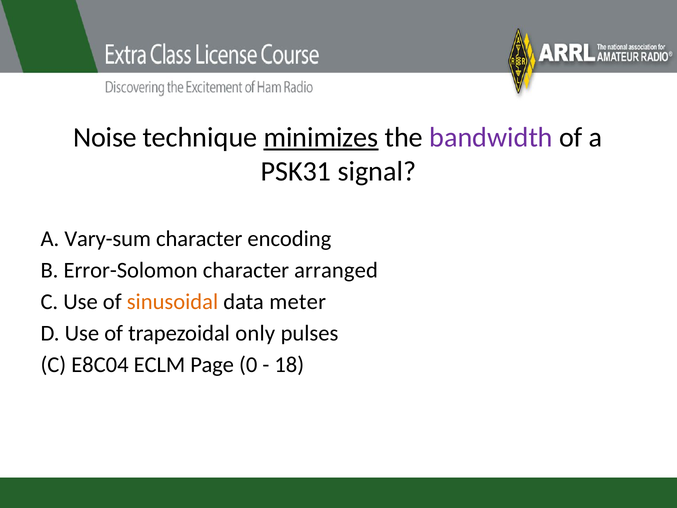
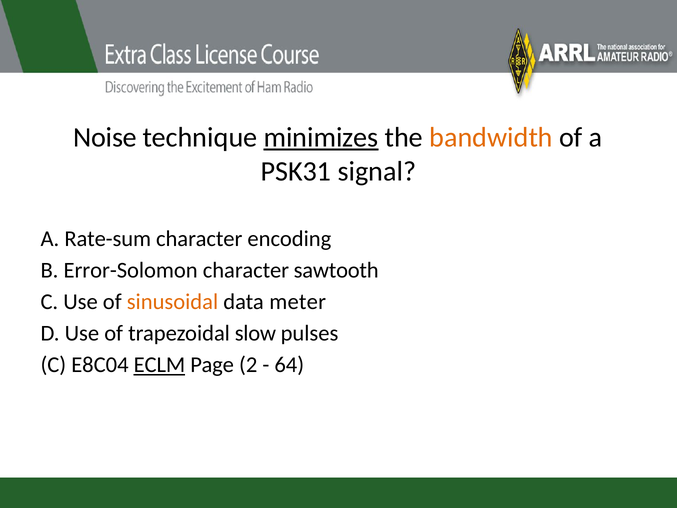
bandwidth colour: purple -> orange (491, 137)
Vary-sum: Vary-sum -> Rate-sum (108, 238)
arranged: arranged -> sawtooth (336, 270)
only: only -> slow (255, 333)
ECLM underline: none -> present (159, 365)
0: 0 -> 2 (248, 365)
18: 18 -> 64 (289, 365)
